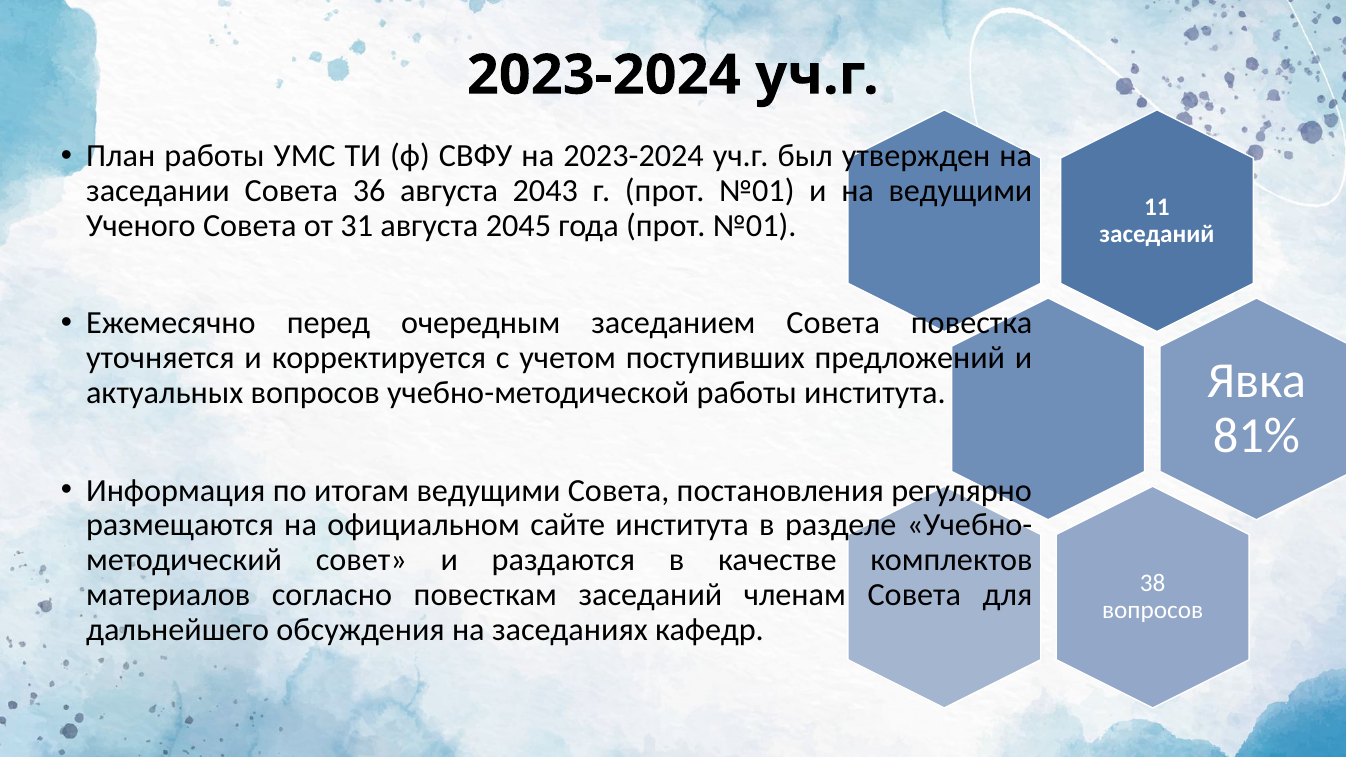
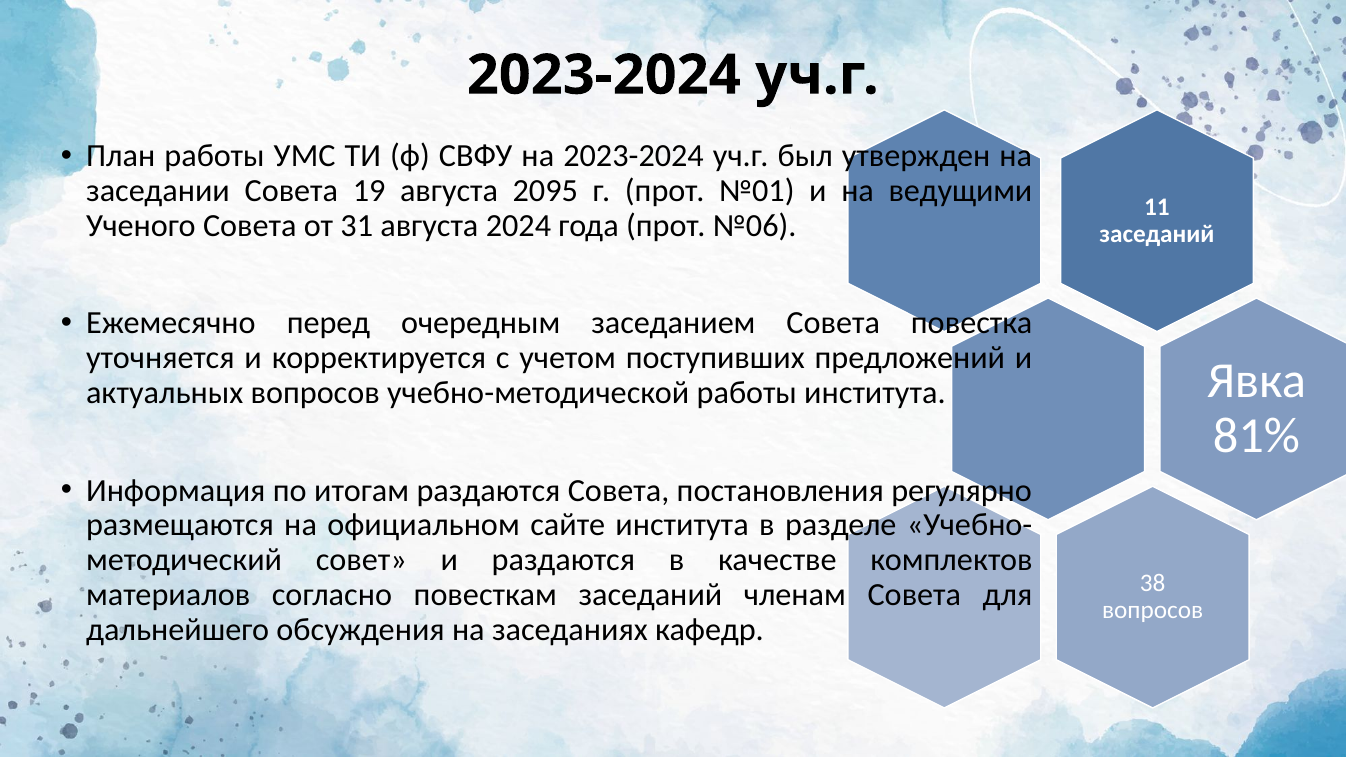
36: 36 -> 19 (369, 191)
2043: 2043 -> 2095 (545, 191)
2045: 2045 -> 2024 (518, 226)
года прот №01: №01 -> №06 (755, 226)
итогам ведущими: ведущими -> раздаются (488, 490)
